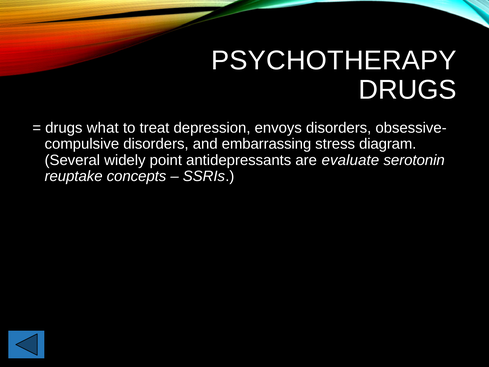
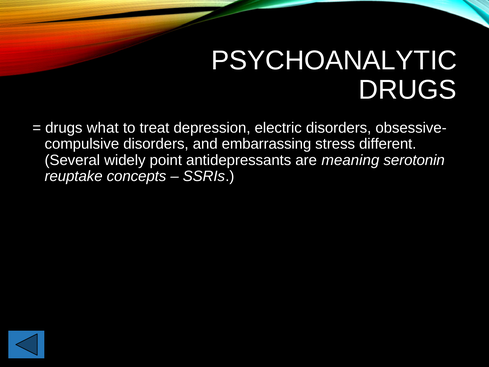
PSYCHOTHERAPY: PSYCHOTHERAPY -> PSYCHOANALYTIC (334, 61)
envoys: envoys -> electric (278, 128)
diagram: diagram -> different (388, 144)
evaluate: evaluate -> meaning (350, 160)
